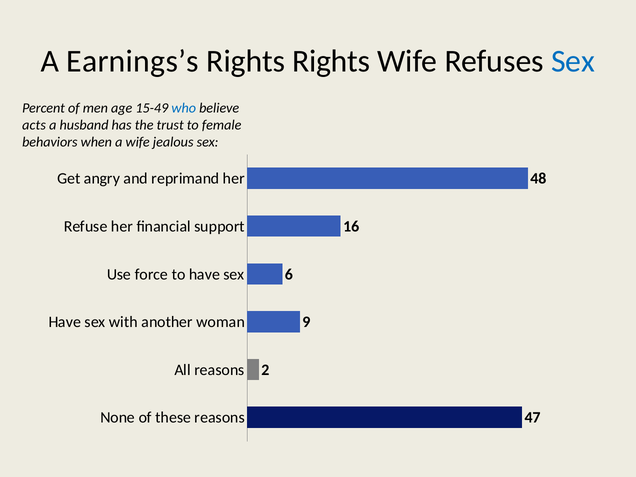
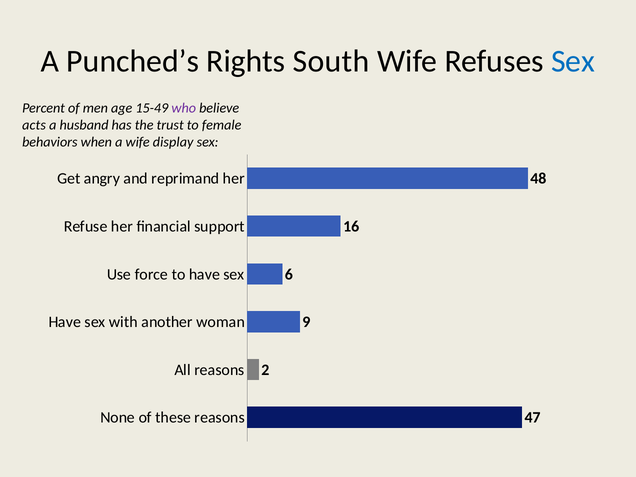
Earnings’s: Earnings’s -> Punched’s (133, 61)
Rights Rights: Rights -> South (331, 61)
who colour: blue -> purple (184, 108)
jealous: jealous -> display (173, 142)
